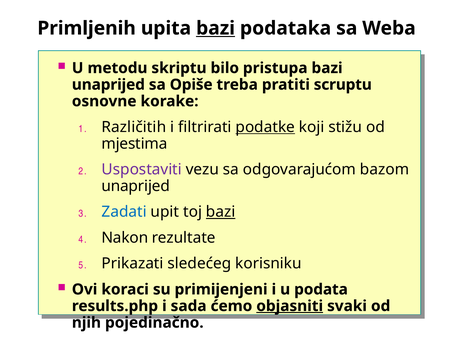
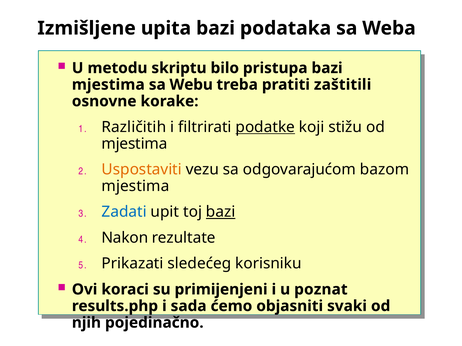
Primljenih: Primljenih -> Izmišljene (87, 28)
bazi underline: present -> none (216, 28)
unaprijed: unaprijed -> mjestima (108, 85)
Opiše: Opiše -> Webu (191, 85)
scruptu: scruptu -> zaštitili (343, 85)
Uspostaviti colour: purple -> orange (142, 170)
unaprijed: unaprijed -> mjestima (135, 186)
podata: podata -> poznat (321, 290)
objasniti underline: present -> none (290, 306)
